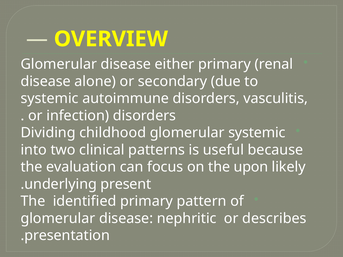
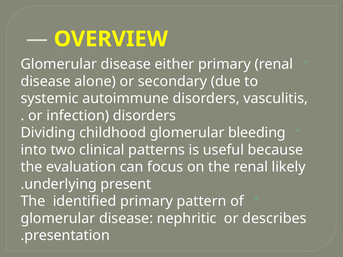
glomerular systemic: systemic -> bleeding (257, 133)
the upon: upon -> renal (251, 167)
